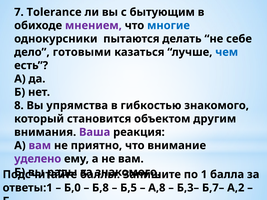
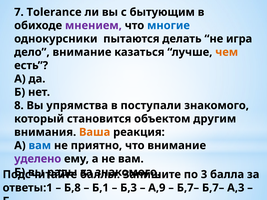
себе: себе -> игра (239, 39)
дело готовыми: готовыми -> внимание (82, 52)
чем colour: blue -> orange (227, 52)
гибкостью: гибкостью -> поступали (151, 106)
Ваша colour: purple -> orange (95, 132)
вам colour: purple -> blue (40, 146)
1: 1 -> 3 (204, 175)
Б,0: Б,0 -> Б,8 (72, 188)
Б,8: Б,8 -> Б,1 (100, 188)
Б,5: Б,5 -> Б,3 (129, 188)
А,8: А,8 -> А,9 (157, 188)
Б,3–: Б,3– -> Б,7– (188, 188)
А,2: А,2 -> А,3 (236, 188)
